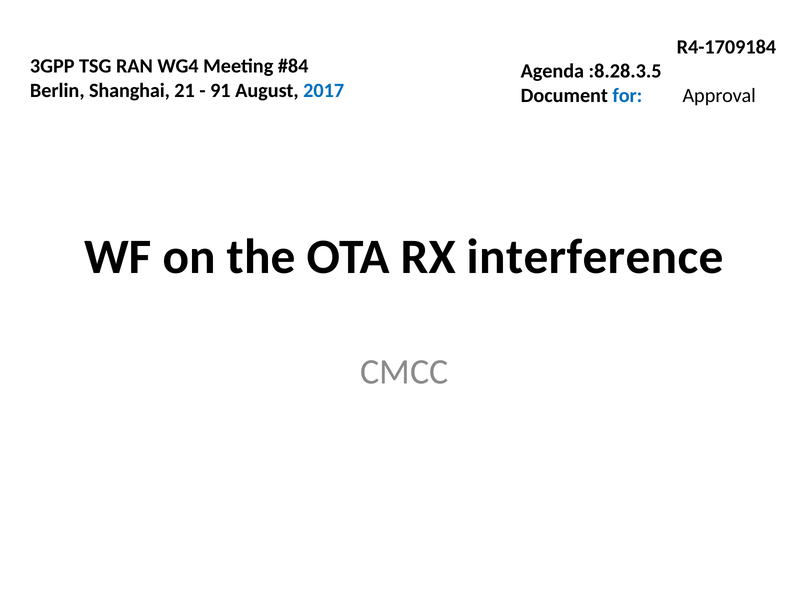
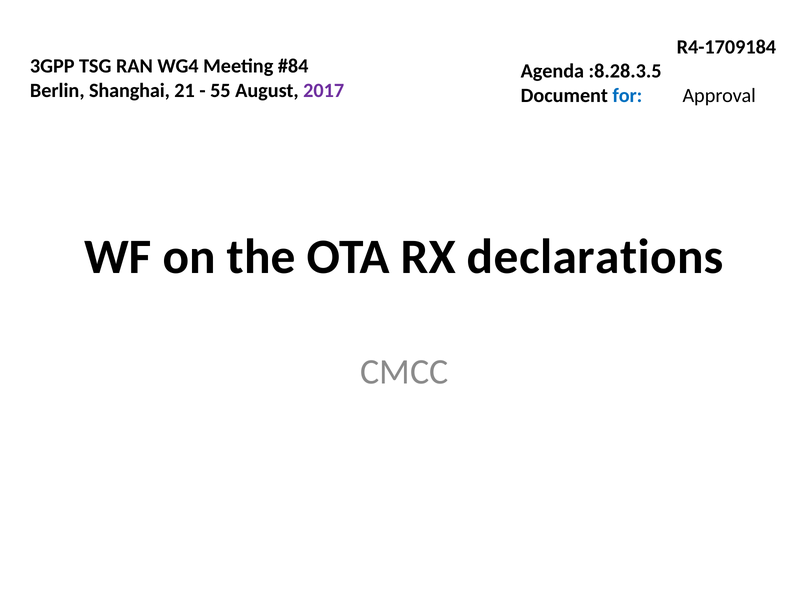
91: 91 -> 55 (220, 90)
2017 colour: blue -> purple (324, 90)
interference: interference -> declarations (595, 257)
